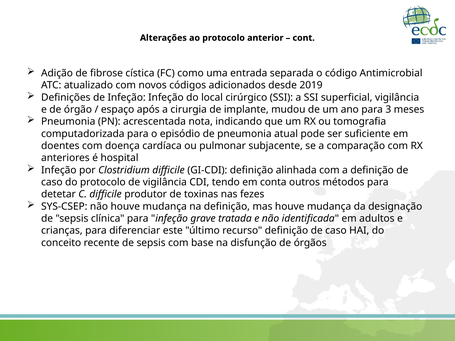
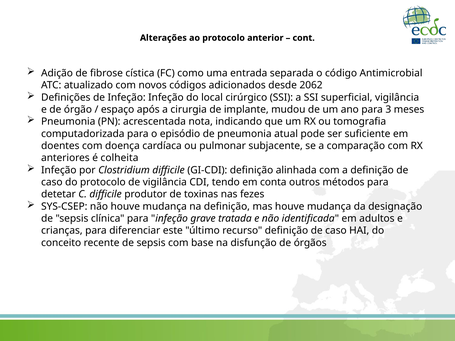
2019: 2019 -> 2062 (311, 85)
hospital: hospital -> colheita (119, 158)
